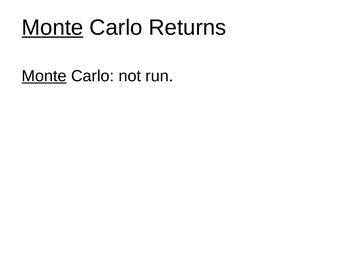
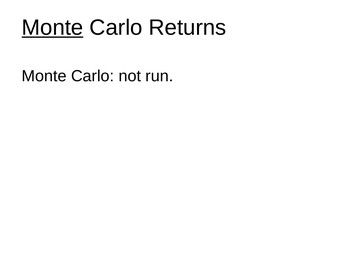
Monte underline: present -> none (44, 76)
